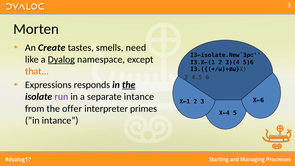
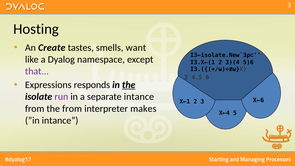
Morten: Morten -> Hosting (36, 29)
need: need -> want (136, 48)
Dyalog underline: present -> none (61, 59)
that colour: orange -> purple (37, 71)
the offer: offer -> from (72, 109)
primes: primes -> makes (143, 109)
